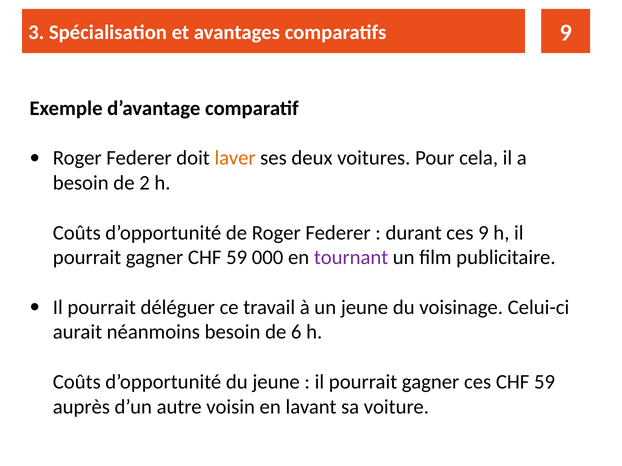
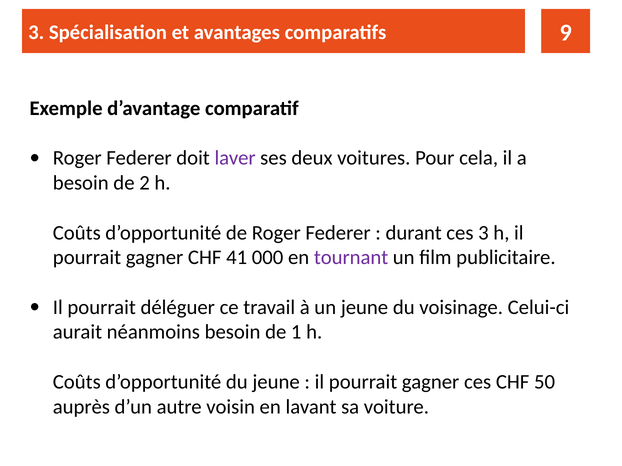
laver colour: orange -> purple (235, 158)
ces 9: 9 -> 3 (483, 233)
gagner CHF 59: 59 -> 41 (237, 258)
6: 6 -> 1 (296, 332)
ces CHF 59: 59 -> 50 (545, 382)
